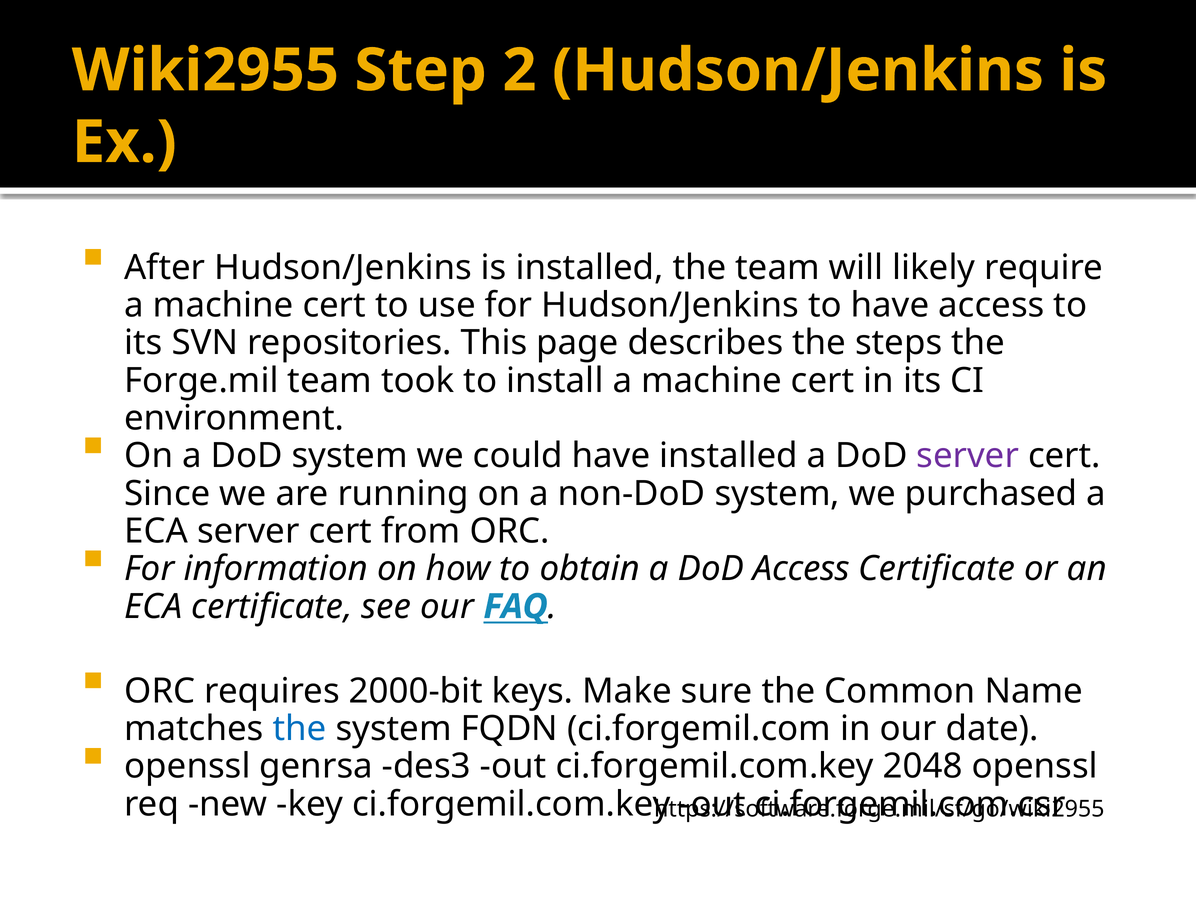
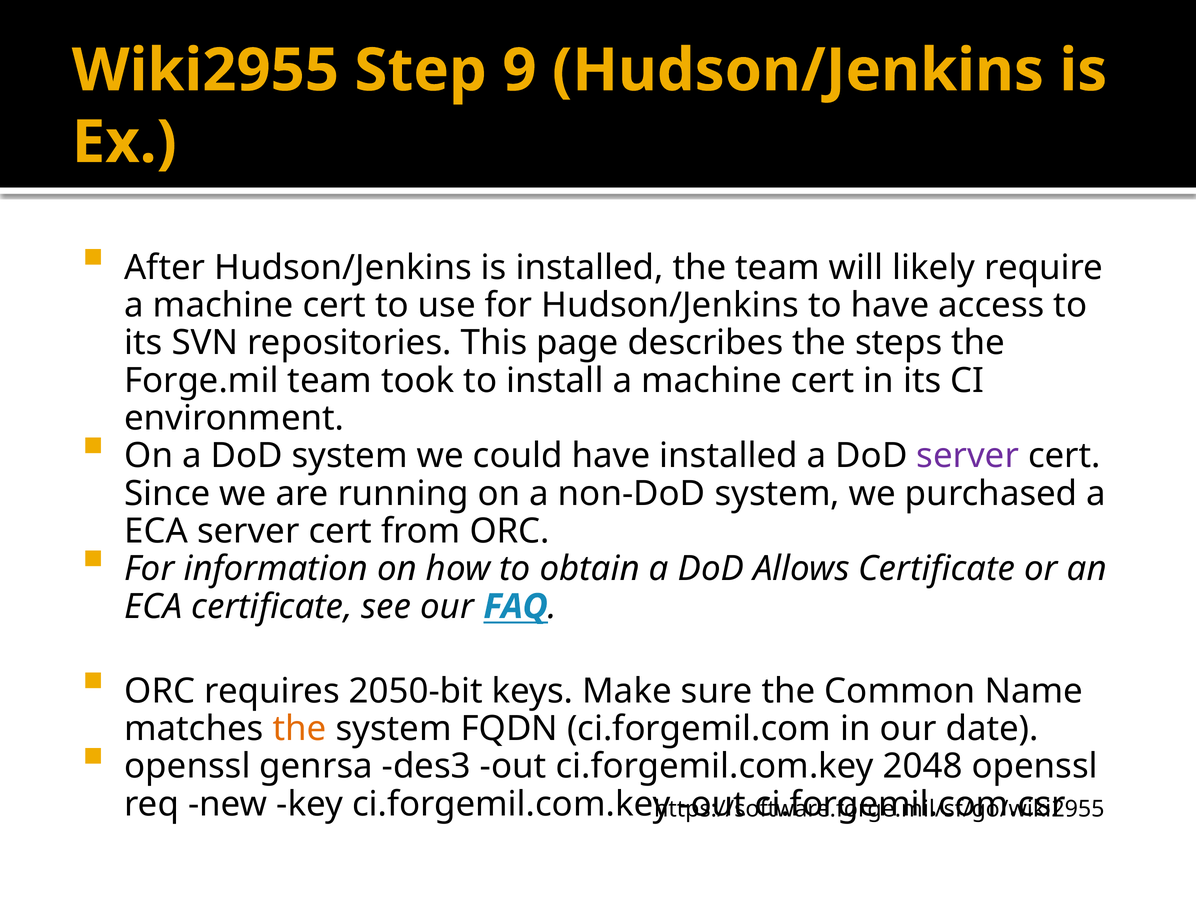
2: 2 -> 9 (519, 71)
DoD Access: Access -> Allows (801, 569)
2000-bit: 2000-bit -> 2050-bit (416, 691)
the colour: blue -> orange (300, 729)
